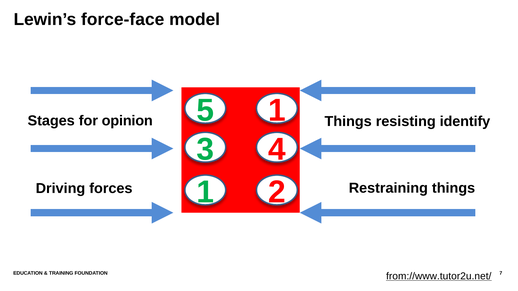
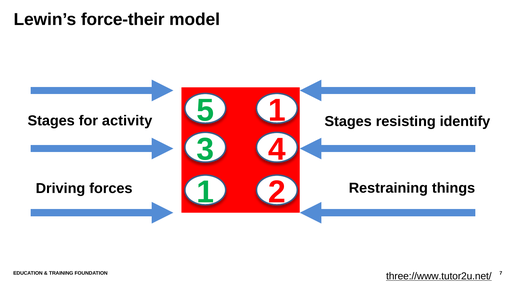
force-face: force-face -> force-their (123, 19)
opinion: opinion -> activity (127, 121)
Things: Things -> Stages (348, 121)
from://www.tutor2u.net/: from://www.tutor2u.net/ -> three://www.tutor2u.net/ (439, 276)
